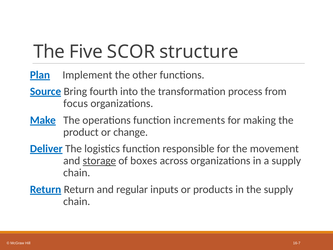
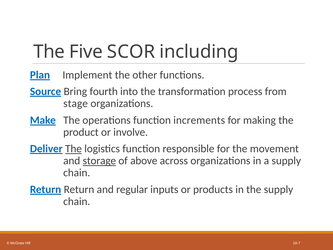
structure: structure -> including (199, 52)
focus: focus -> stage (76, 103)
change: change -> involve (131, 132)
The underline: none -> present (74, 149)
boxes: boxes -> above (144, 161)
